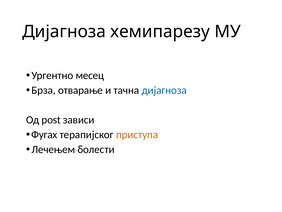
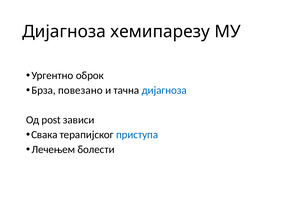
месец: месец -> оброк (90, 75)
отварање: отварање -> повезано (80, 90)
Фугаx: Фугаx -> Свака (44, 134)
приступа colour: orange -> blue (137, 134)
